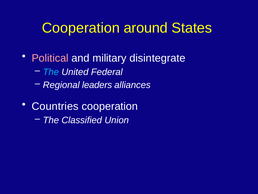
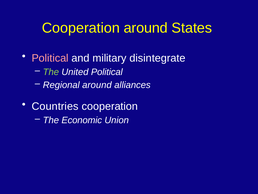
The colour: light blue -> light green (51, 72)
United Federal: Federal -> Political (107, 72)
Regional leaders: leaders -> around (97, 85)
Classified: Classified -> Economic (82, 120)
